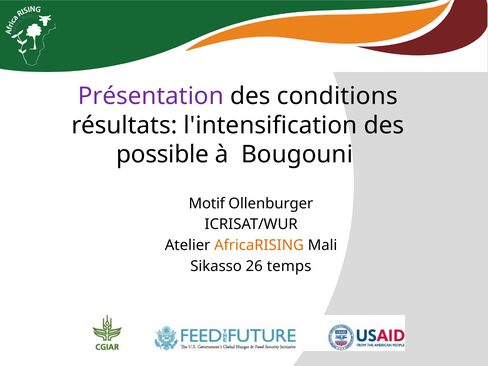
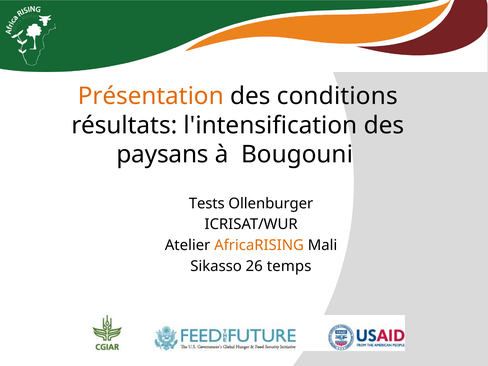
Présentation colour: purple -> orange (151, 96)
possible: possible -> paysans (163, 155)
Motif: Motif -> Tests (207, 204)
